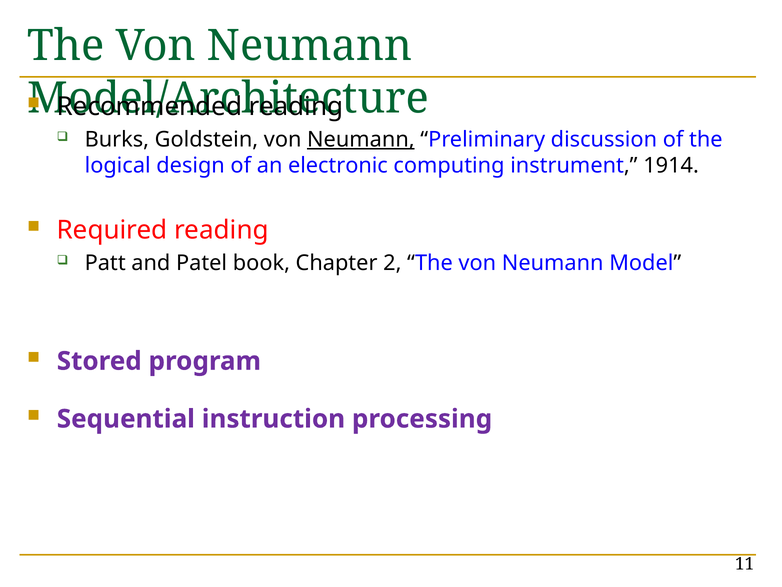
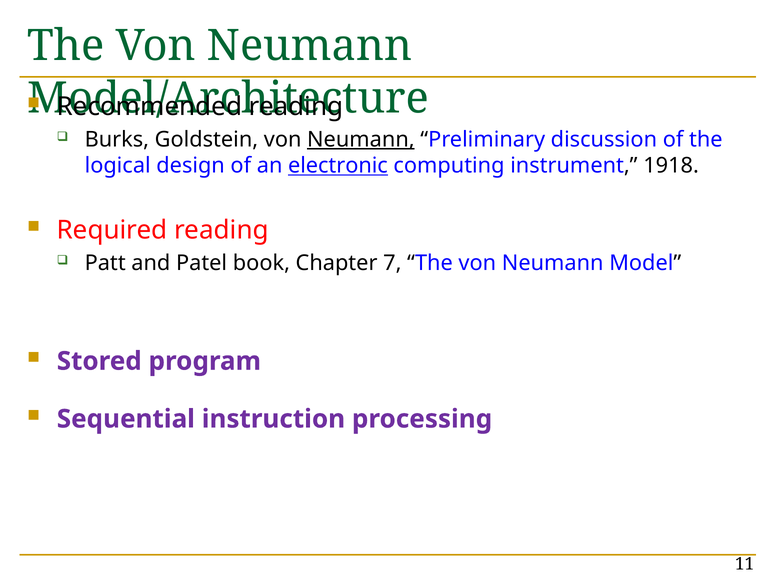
electronic underline: none -> present (338, 165)
1914: 1914 -> 1918 (671, 165)
2: 2 -> 7 (392, 263)
